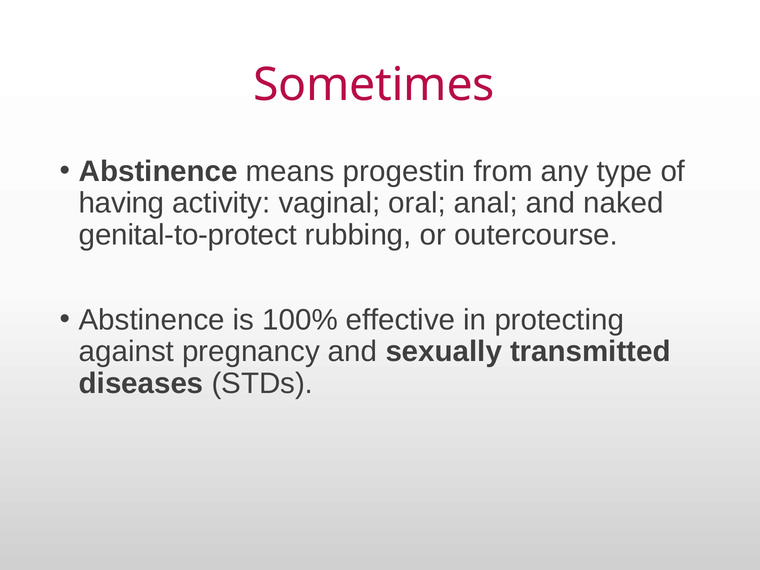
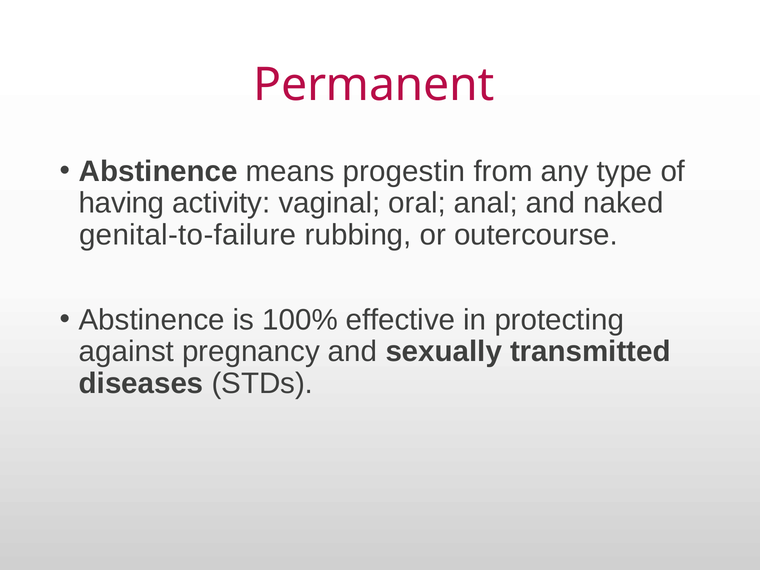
Sometimes: Sometimes -> Permanent (374, 85)
genital-to-protect: genital-to-protect -> genital-to-failure (188, 235)
